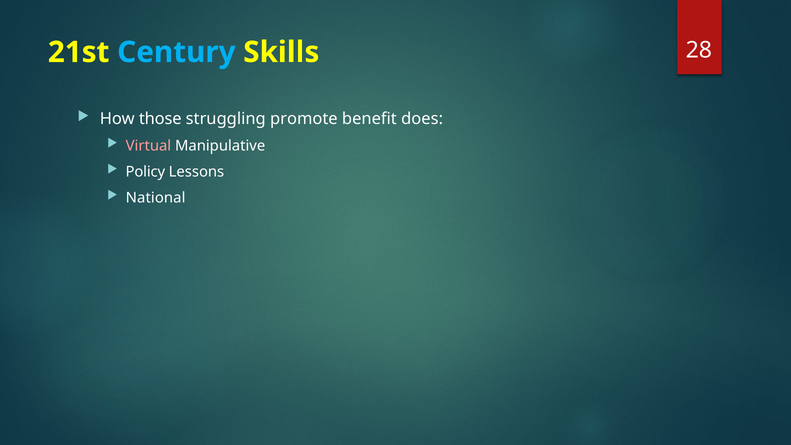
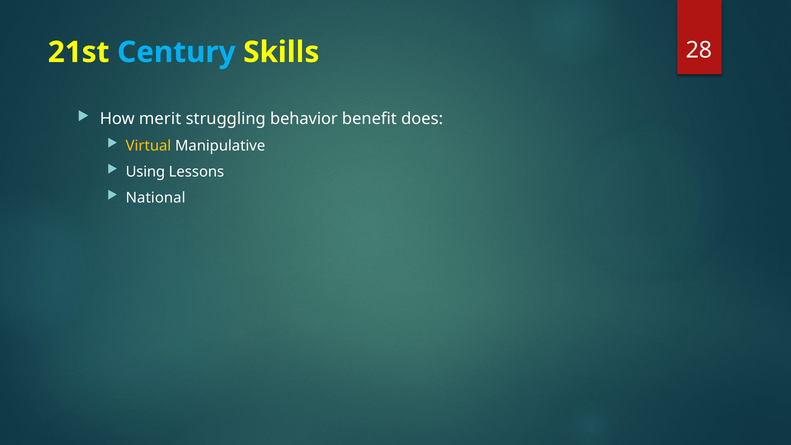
those: those -> merit (160, 119)
promote: promote -> behavior (304, 119)
Virtual colour: pink -> yellow (148, 146)
Policy: Policy -> Using (145, 172)
